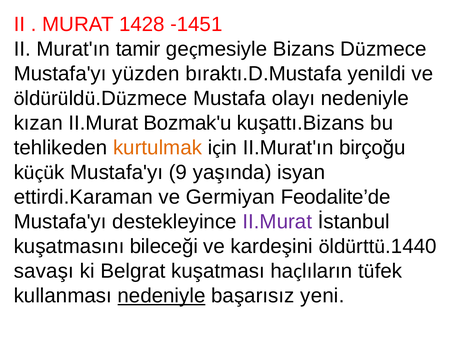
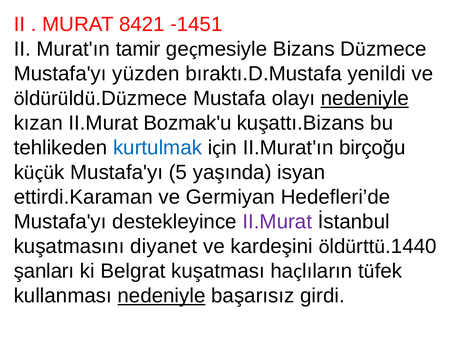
1428: 1428 -> 8421 (142, 24)
nedeniyle underline: none -> present (365, 98)
kurtulmak colour: orange -> blue (158, 148)
9: 9 -> 5 (178, 172)
Feodalite’de: Feodalite’de -> Hedefleri’de (336, 197)
bileceği: bileceği -> diyanet (164, 246)
savaşı: savaşı -> şanları (44, 271)
yeni: yeni -> girdi (322, 295)
